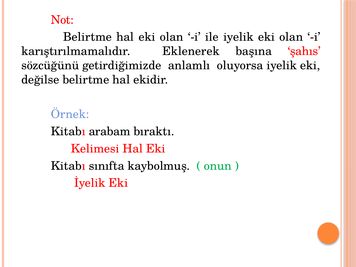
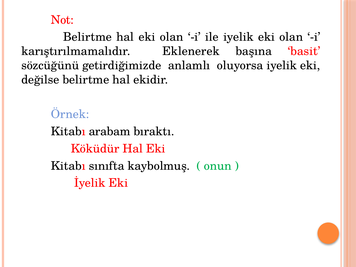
şahıs: şahıs -> basit (304, 51)
Kelimesi: Kelimesi -> Köküdür (95, 149)
